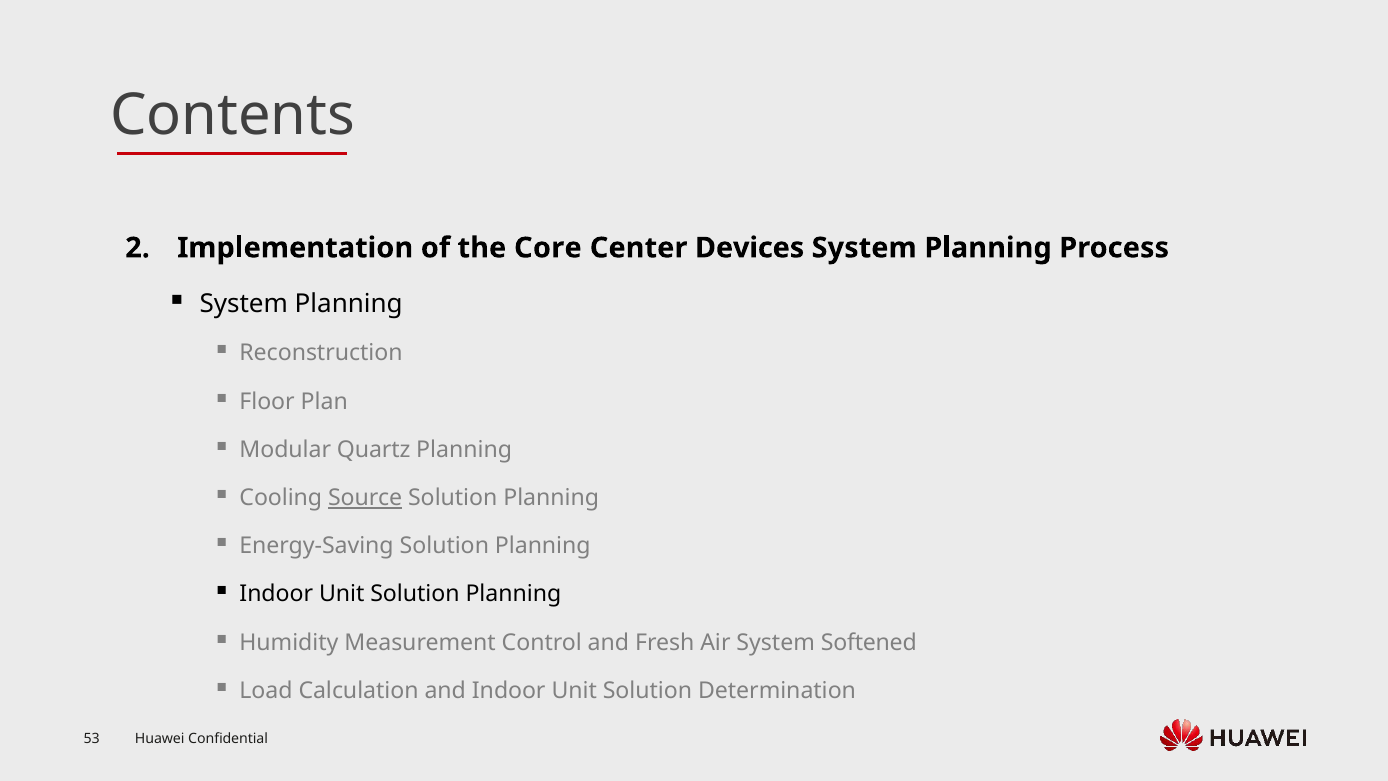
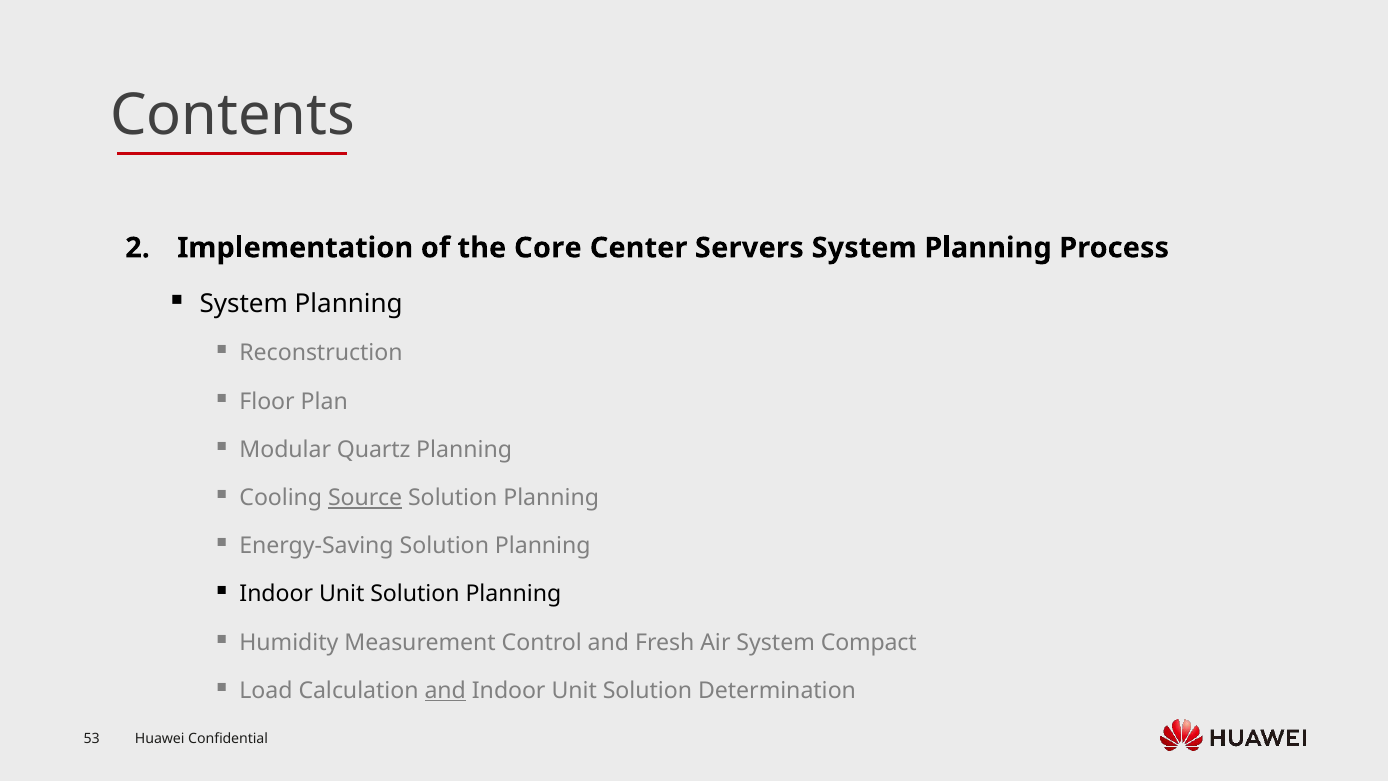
Devices: Devices -> Servers (749, 248)
Softened: Softened -> Compact (869, 642)
and underline: none -> present (445, 691)
